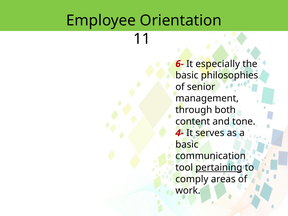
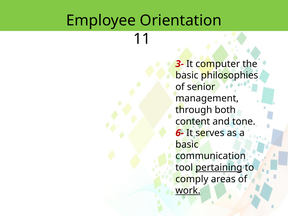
6-: 6- -> 3- (180, 64)
especially: especially -> computer (218, 64)
4-: 4- -> 6- (180, 133)
work underline: none -> present (188, 191)
